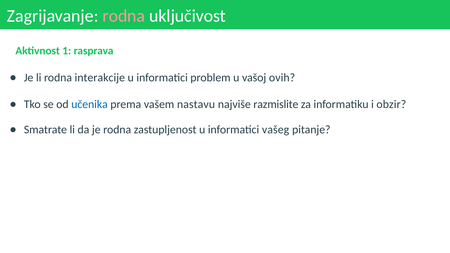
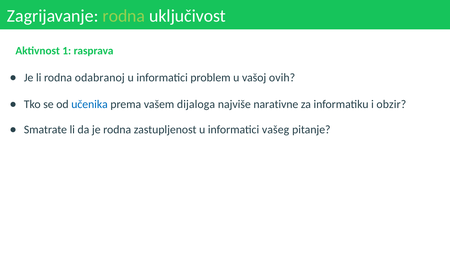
rodna colour: pink -> light green (124, 16)
interakcije: interakcije -> odabranoj (100, 78)
nastavu: nastavu -> dijaloga (196, 104)
razmislite: razmislite -> narativne (276, 104)
